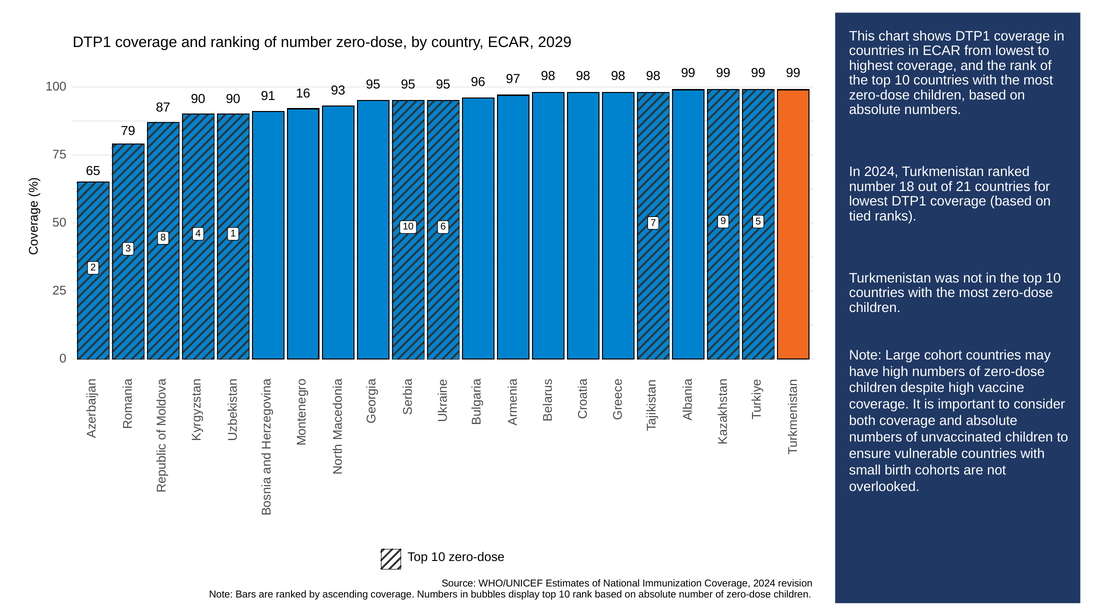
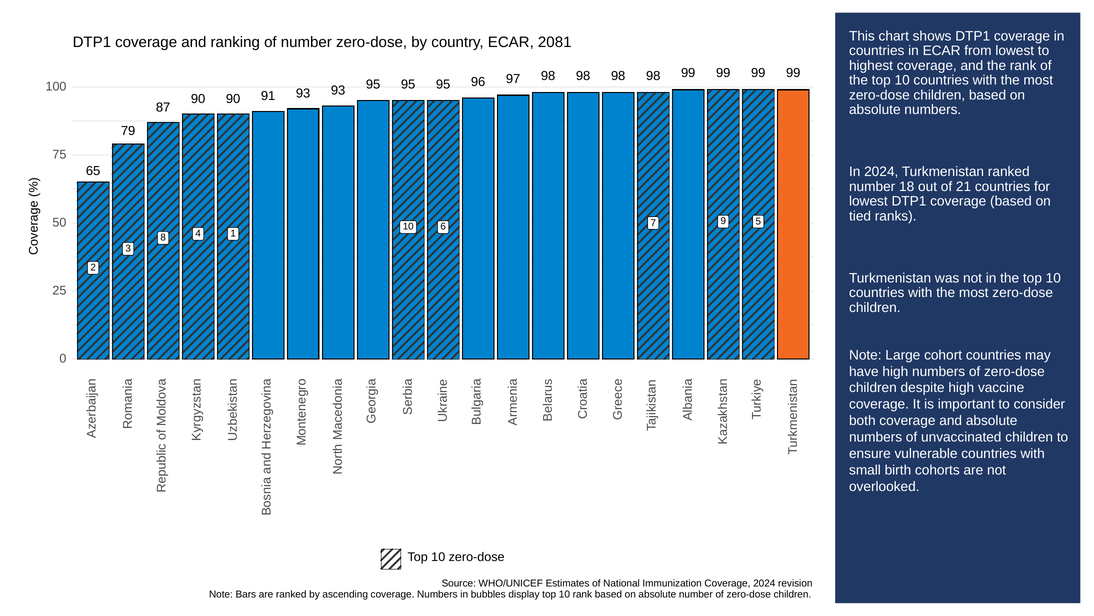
2029: 2029 -> 2081 (555, 42)
91 16: 16 -> 93 (303, 93)
